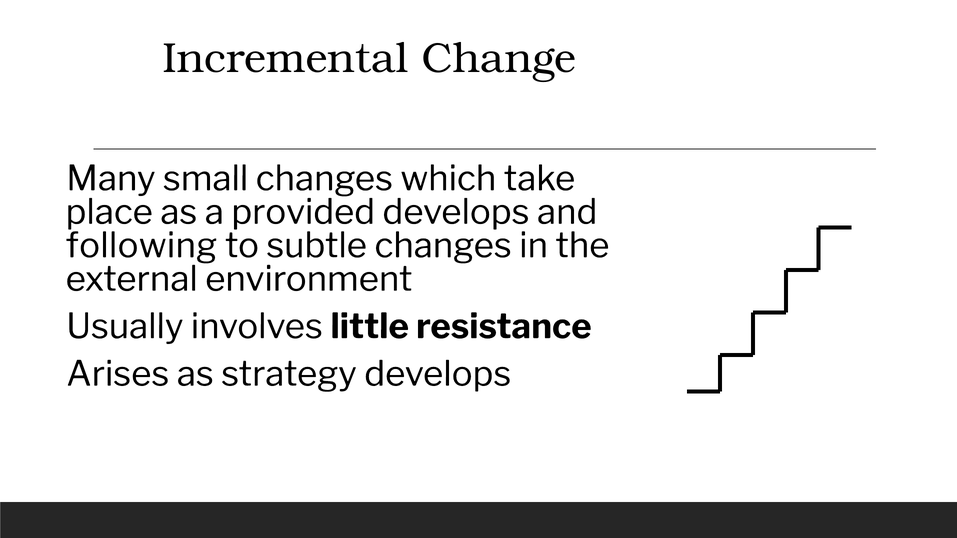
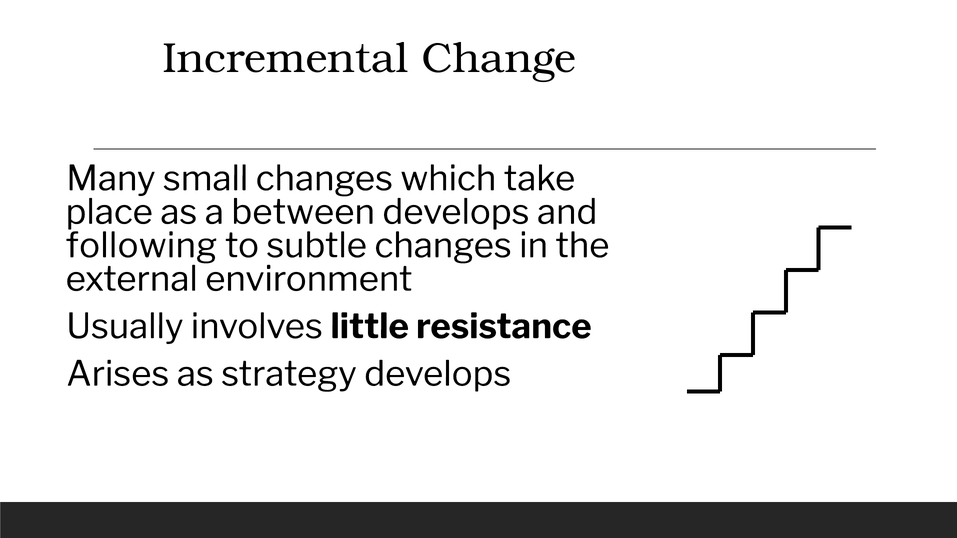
provided: provided -> between (303, 212)
